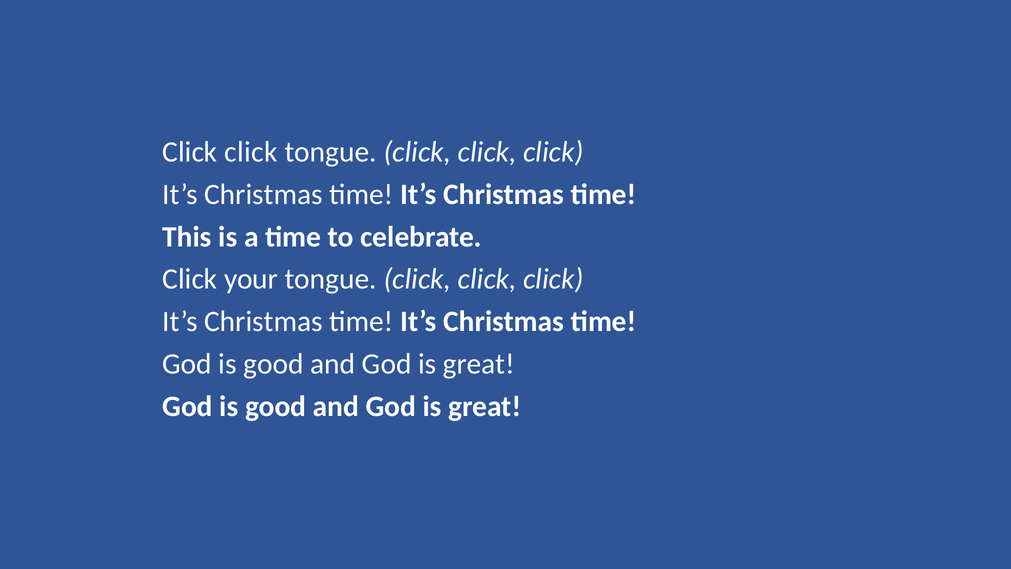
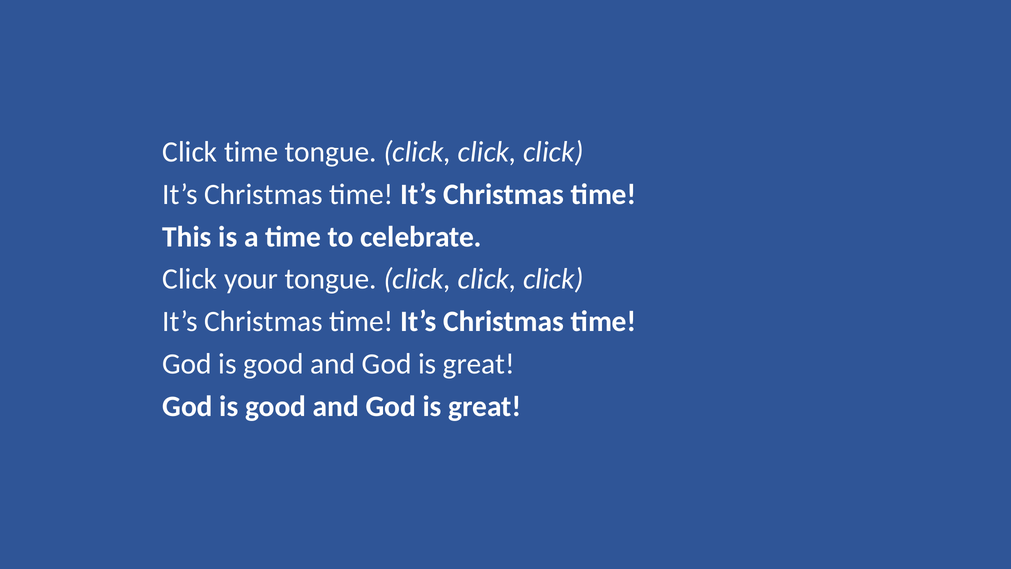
click: click -> time (251, 152)
